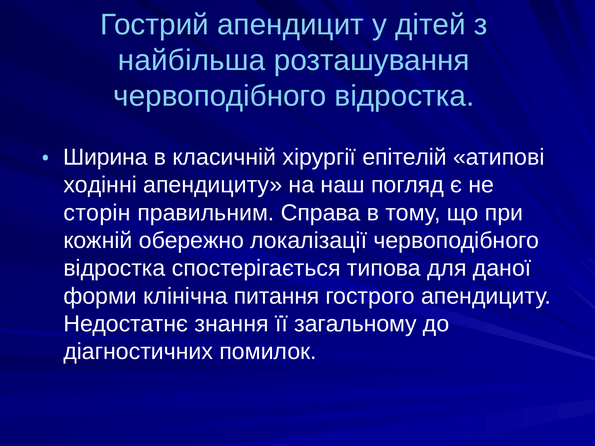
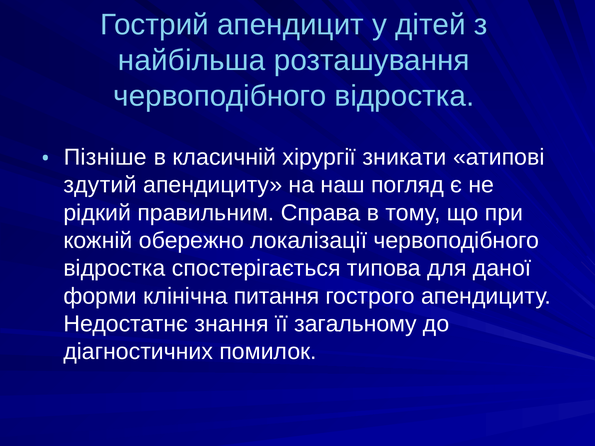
Ширина: Ширина -> Пізніше (105, 157)
епітелій: епітелій -> зникати (404, 157)
ходінні: ходінні -> здутий (100, 185)
сторін: сторін -> рідкий (97, 213)
